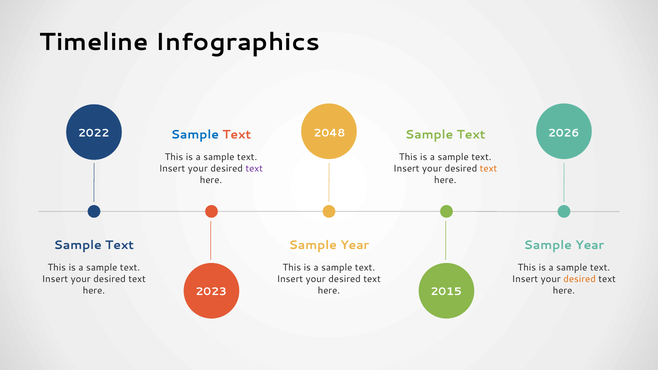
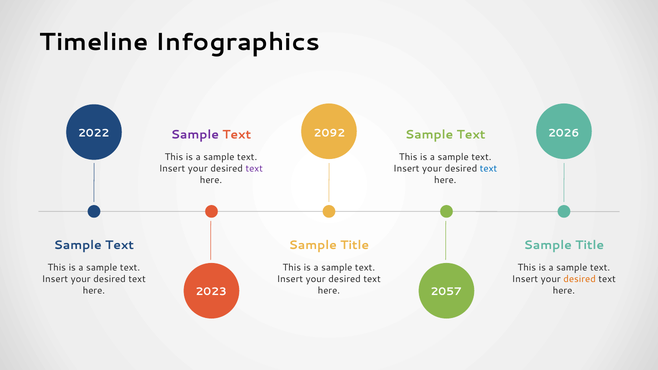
2048: 2048 -> 2092 (329, 133)
Sample colour: blue -> purple (195, 135)
text colour: orange -> blue (489, 169)
Year: Year -> Title (355, 245)
Year: Year -> Title (590, 245)
2015: 2015 -> 2057 (446, 292)
